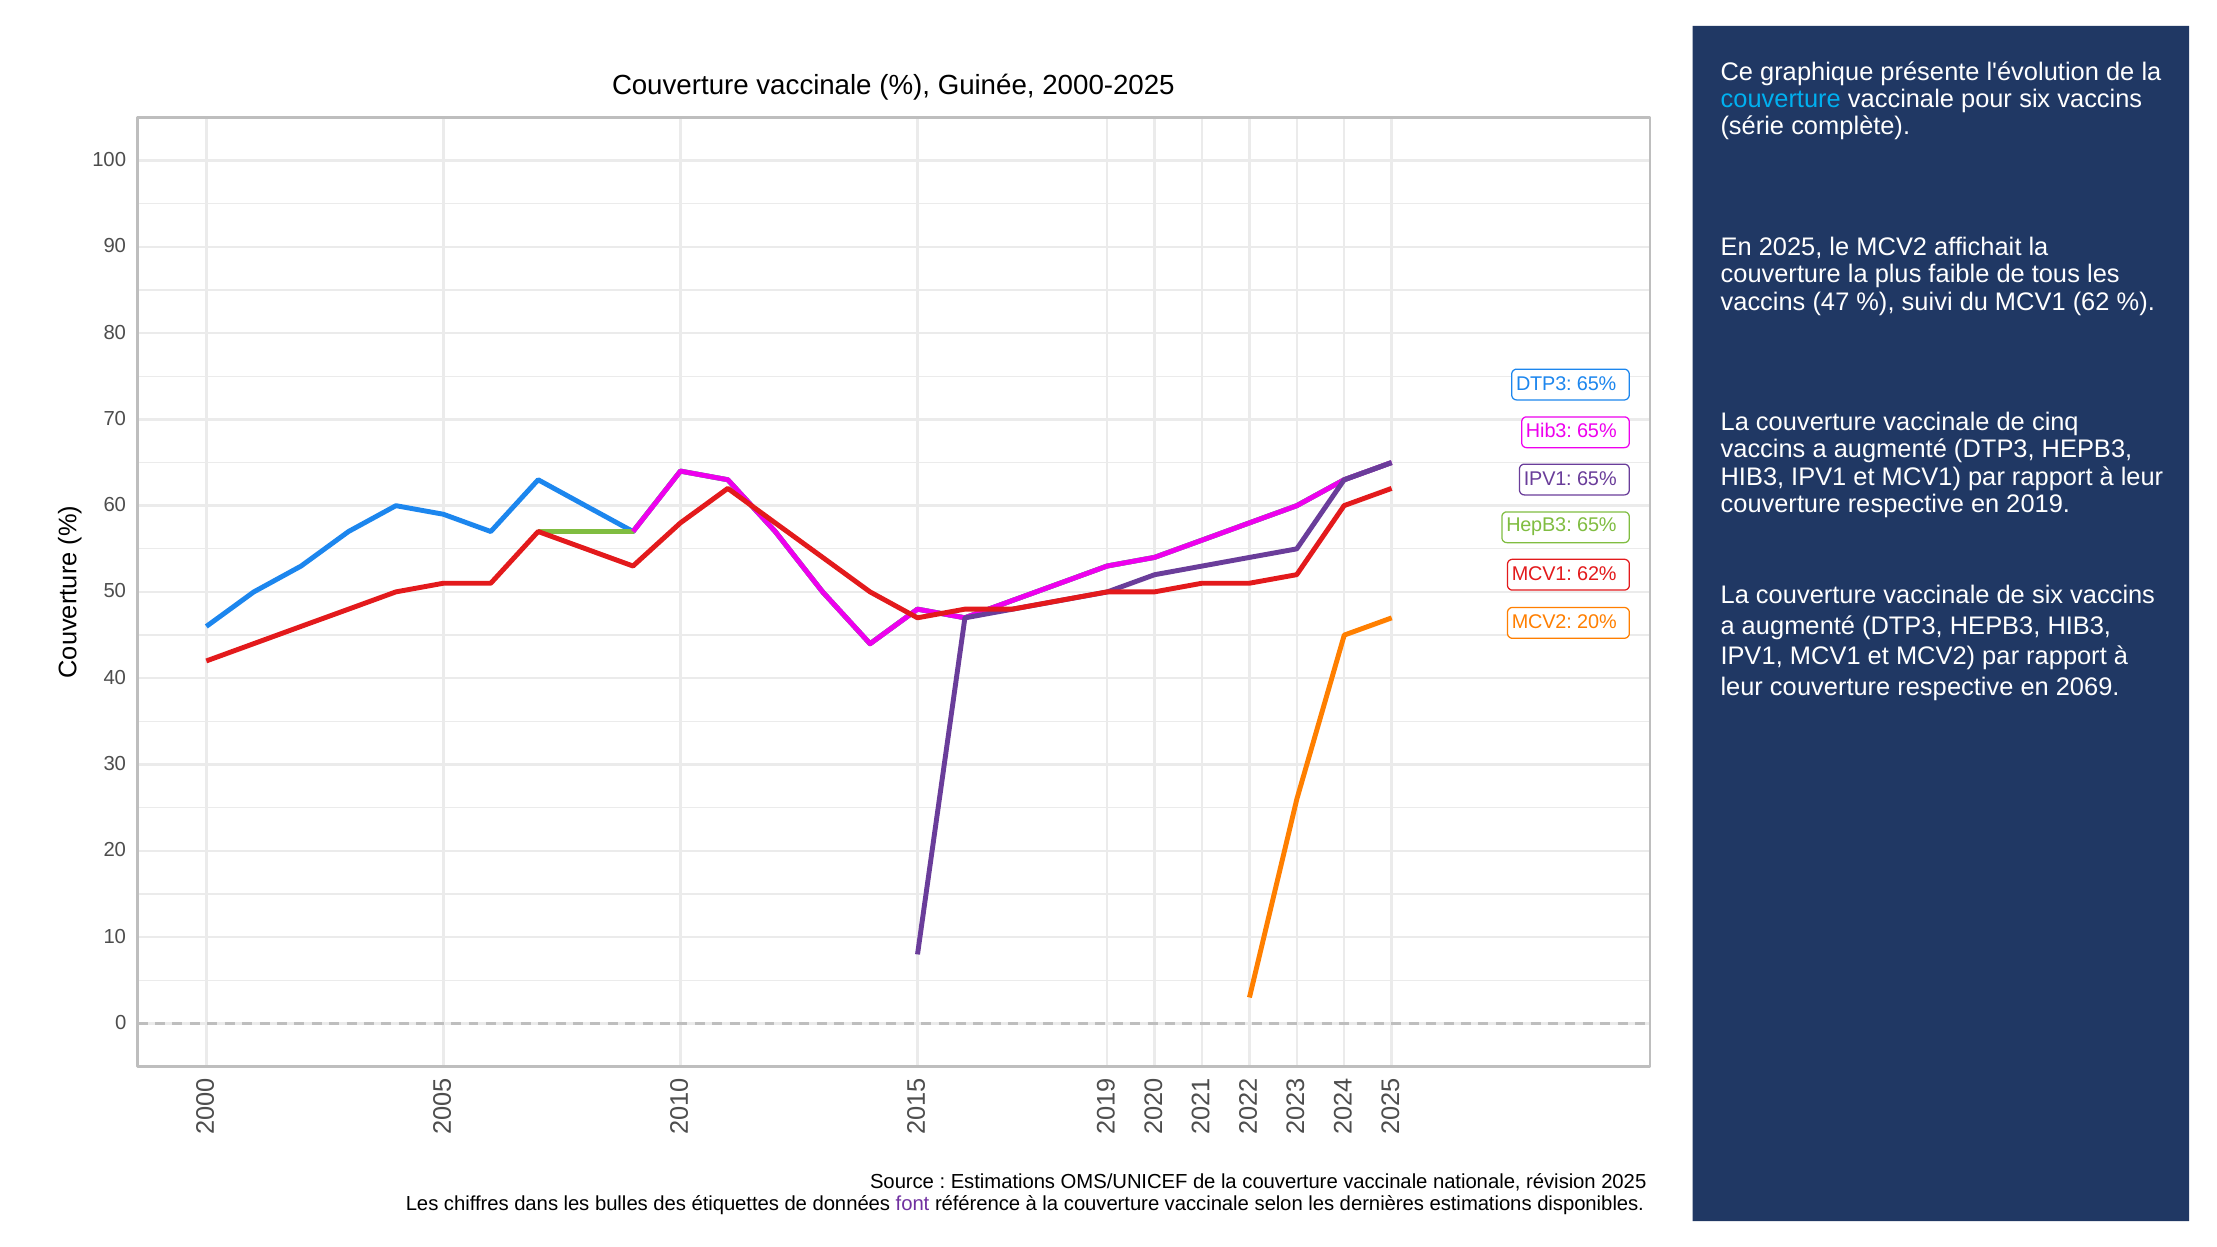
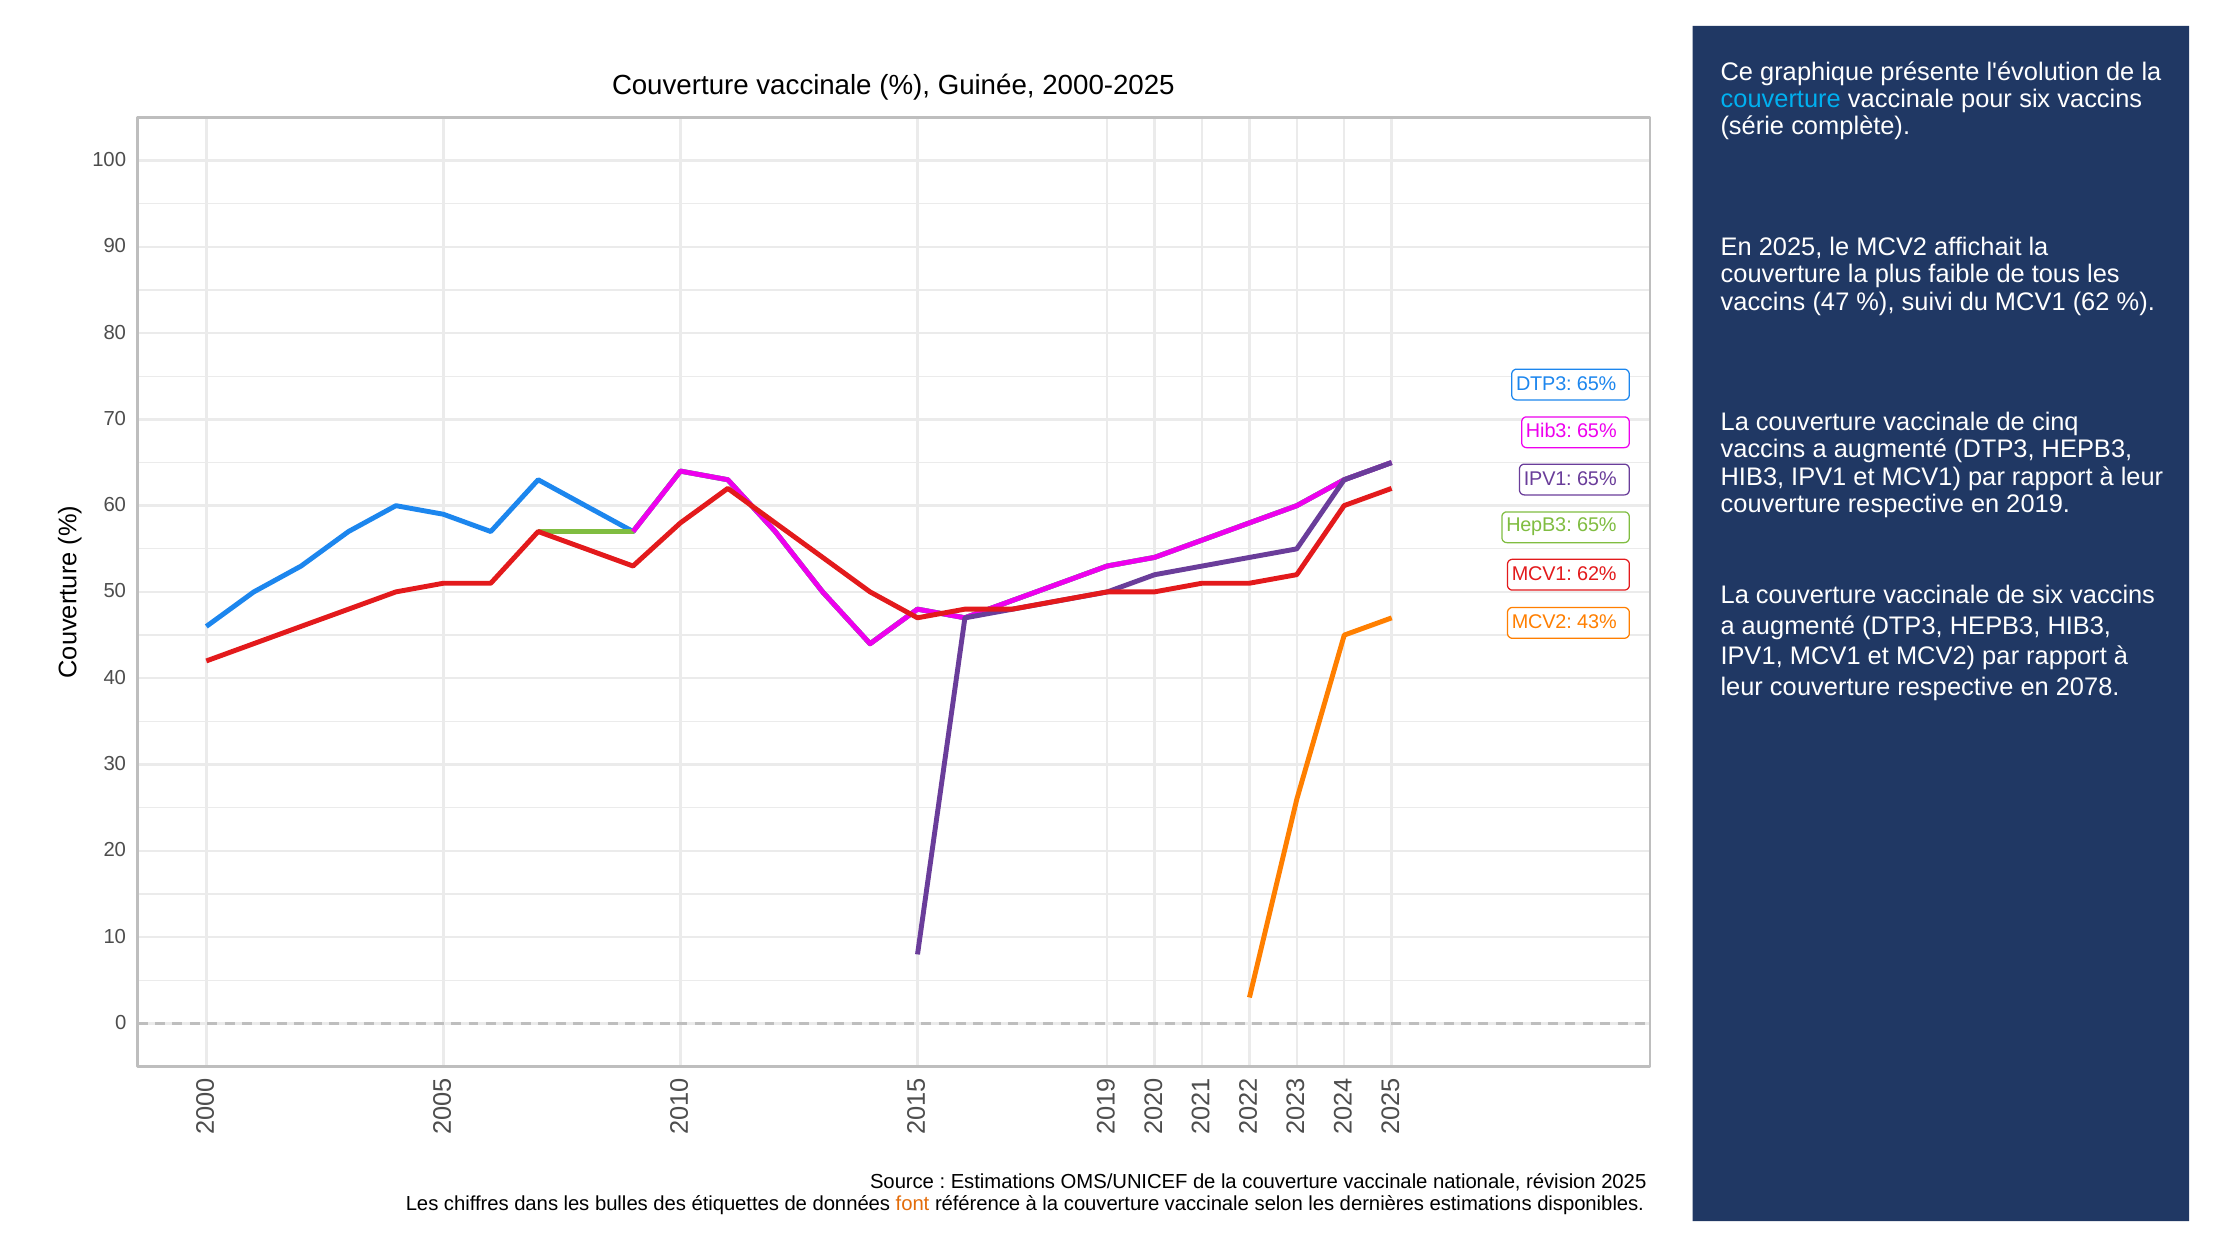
20%: 20% -> 43% (1597, 622)
2069: 2069 -> 2078 (2088, 687)
font colour: purple -> orange (913, 1203)
